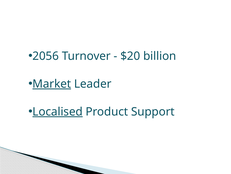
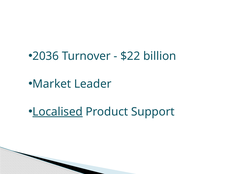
2056: 2056 -> 2036 (46, 56)
$20: $20 -> $22 (130, 56)
Market underline: present -> none (52, 84)
